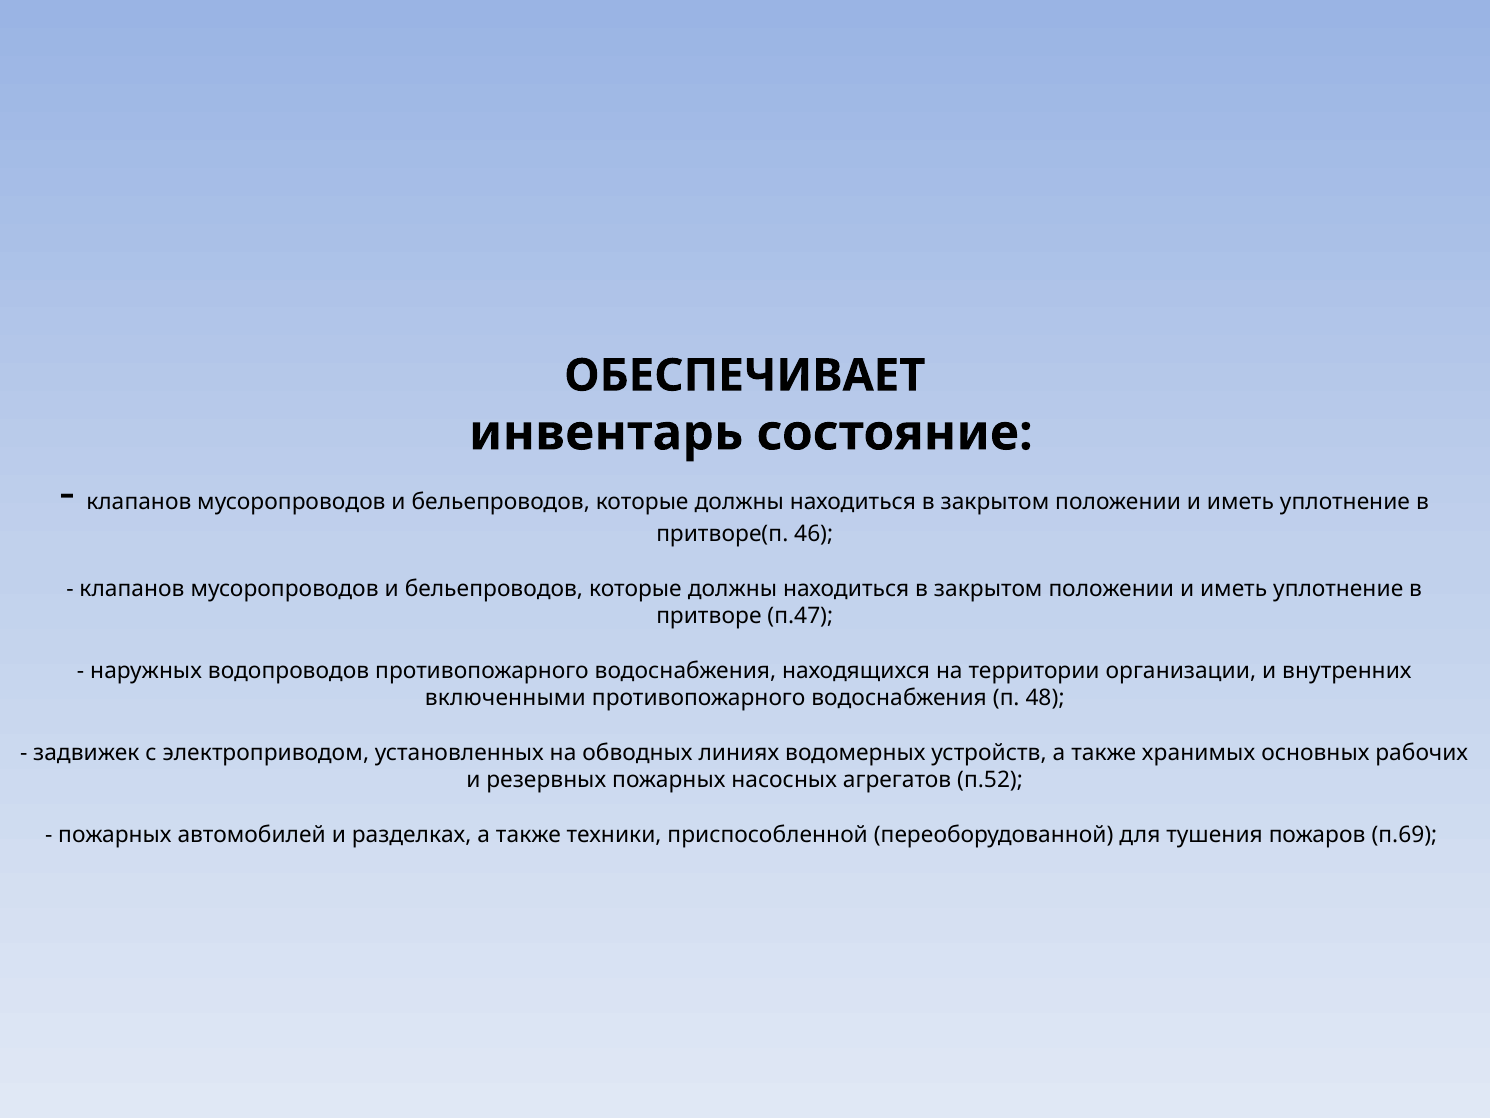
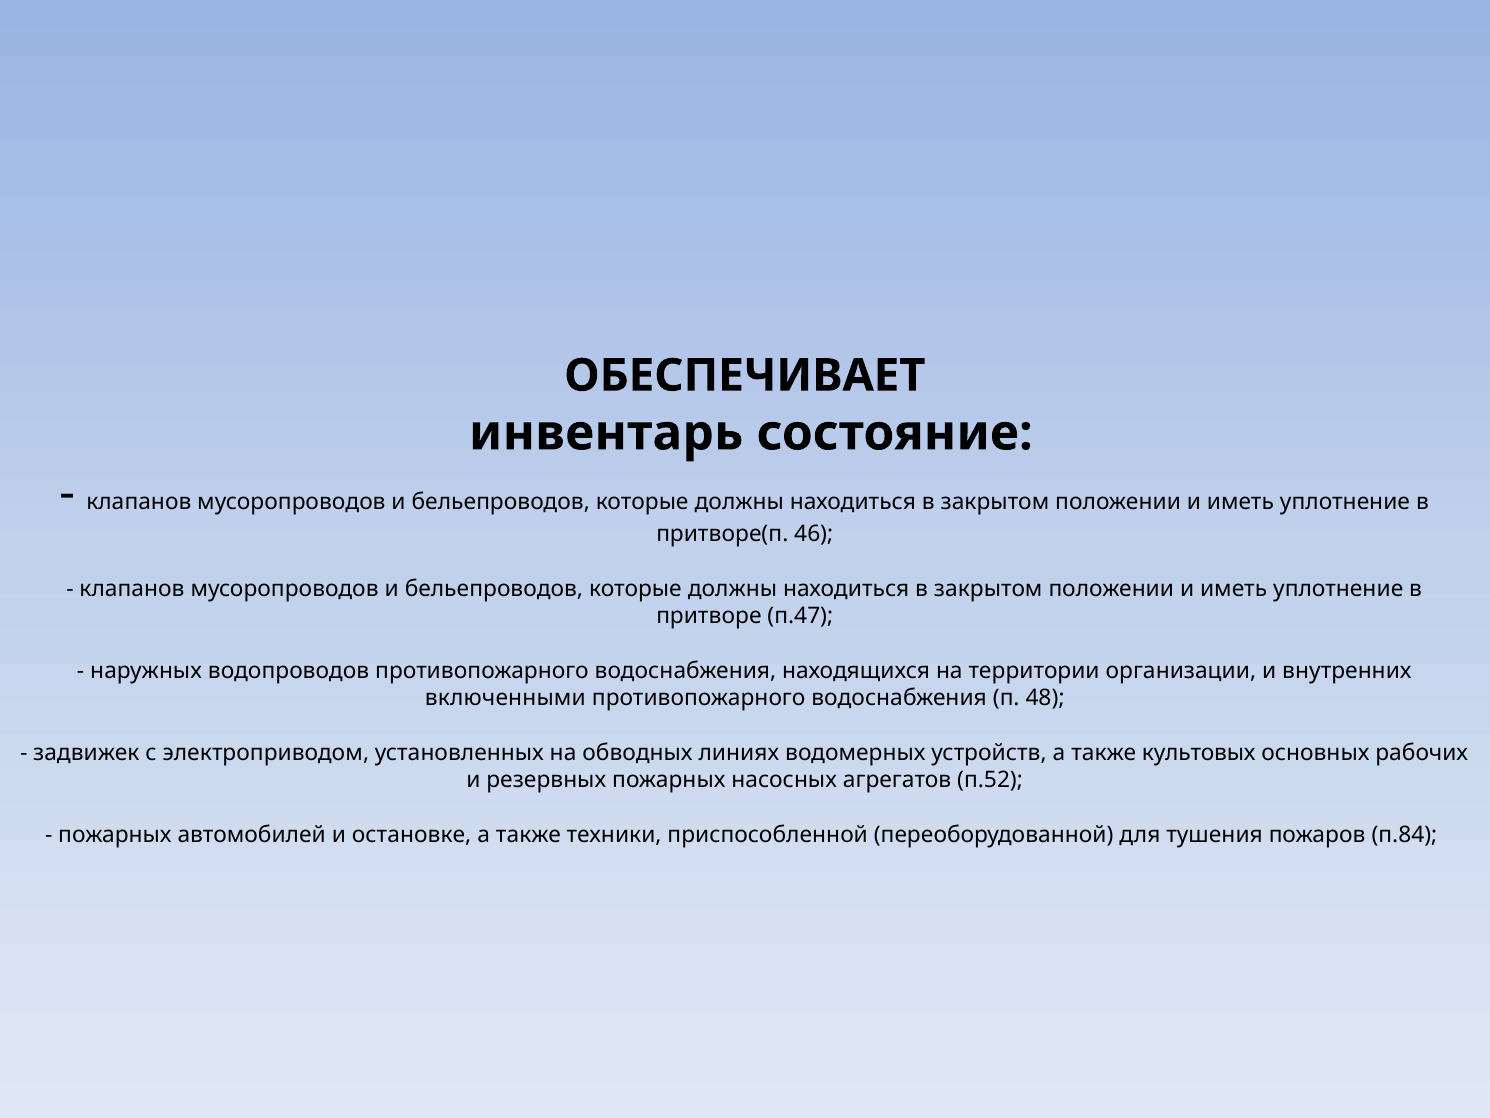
хранимых: хранимых -> культовых (1199, 753)
разделках: разделках -> остановке (412, 835)
п.69: п.69 -> п.84 (1404, 835)
